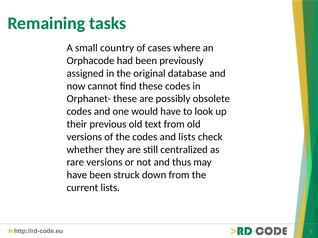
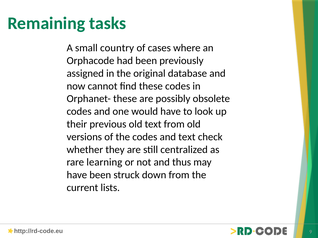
and lists: lists -> text (187, 137)
rare versions: versions -> learning (104, 163)
